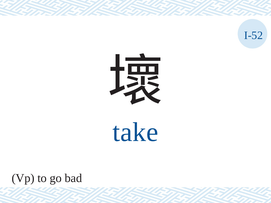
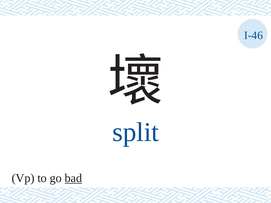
I-52: I-52 -> I-46 (253, 35)
take: take -> split (136, 132)
bad underline: none -> present (73, 178)
